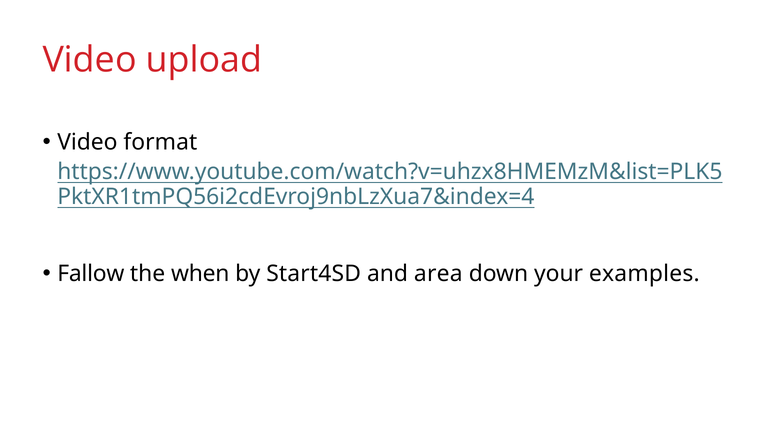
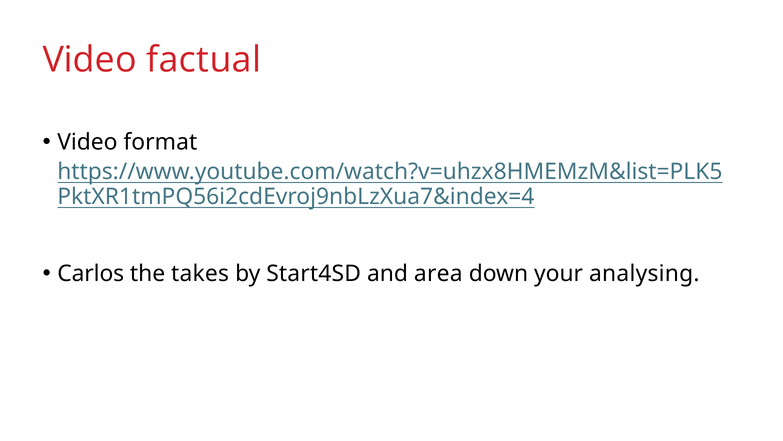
upload: upload -> factual (204, 60)
Fallow: Fallow -> Carlos (91, 274)
when: when -> takes (200, 274)
examples: examples -> analysing (644, 274)
